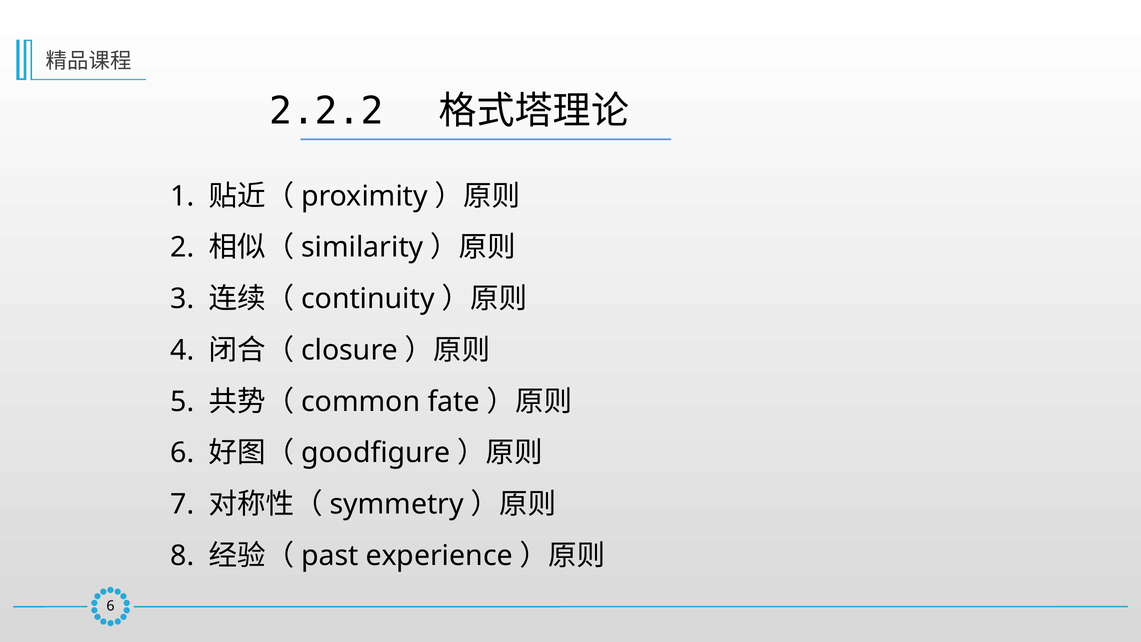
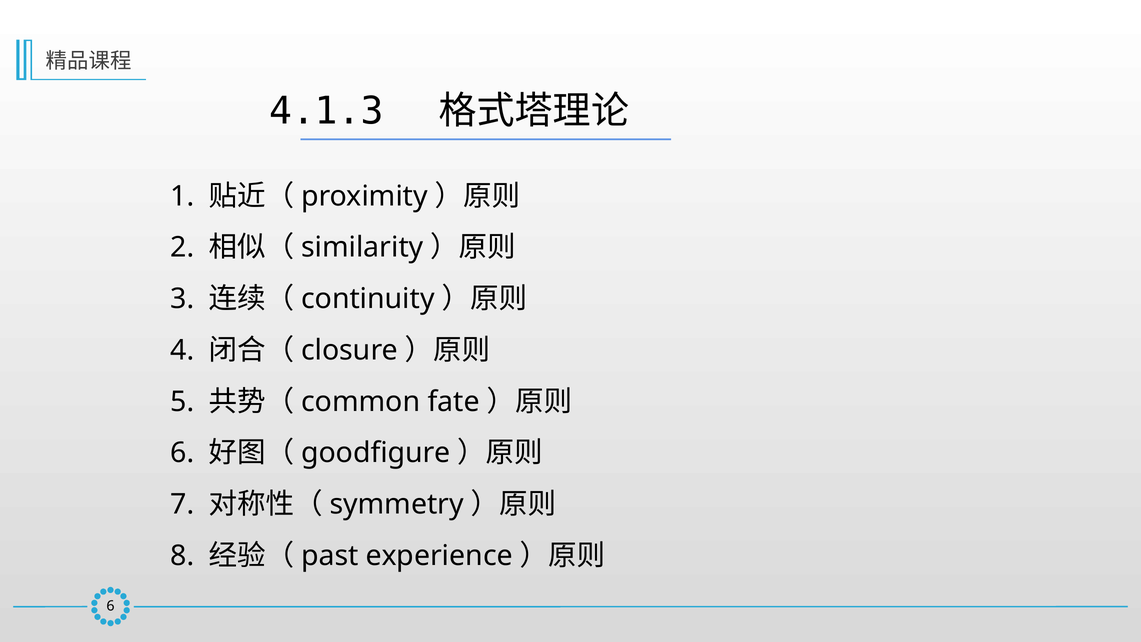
2.2.2: 2.2.2 -> 4.1.3 (326, 111)
